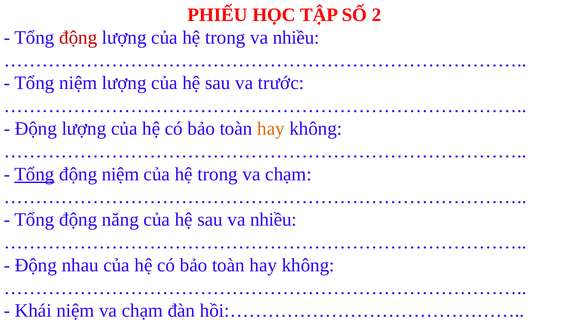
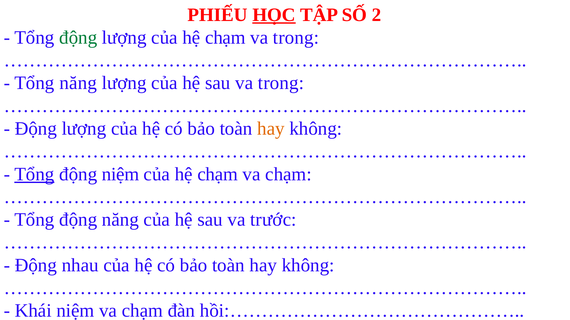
HỌC underline: none -> present (274, 15)
động colour: red -> green (78, 38)
lượng của hệ trong: trong -> chạm (225, 38)
nhiều: nhiều -> trong (296, 38)
Tổng niệm: niệm -> năng (78, 83)
sau va trước: trước -> trong (281, 83)
trong: trong -> chạm (218, 174)
sau va nhiều: nhiều -> trước (273, 220)
